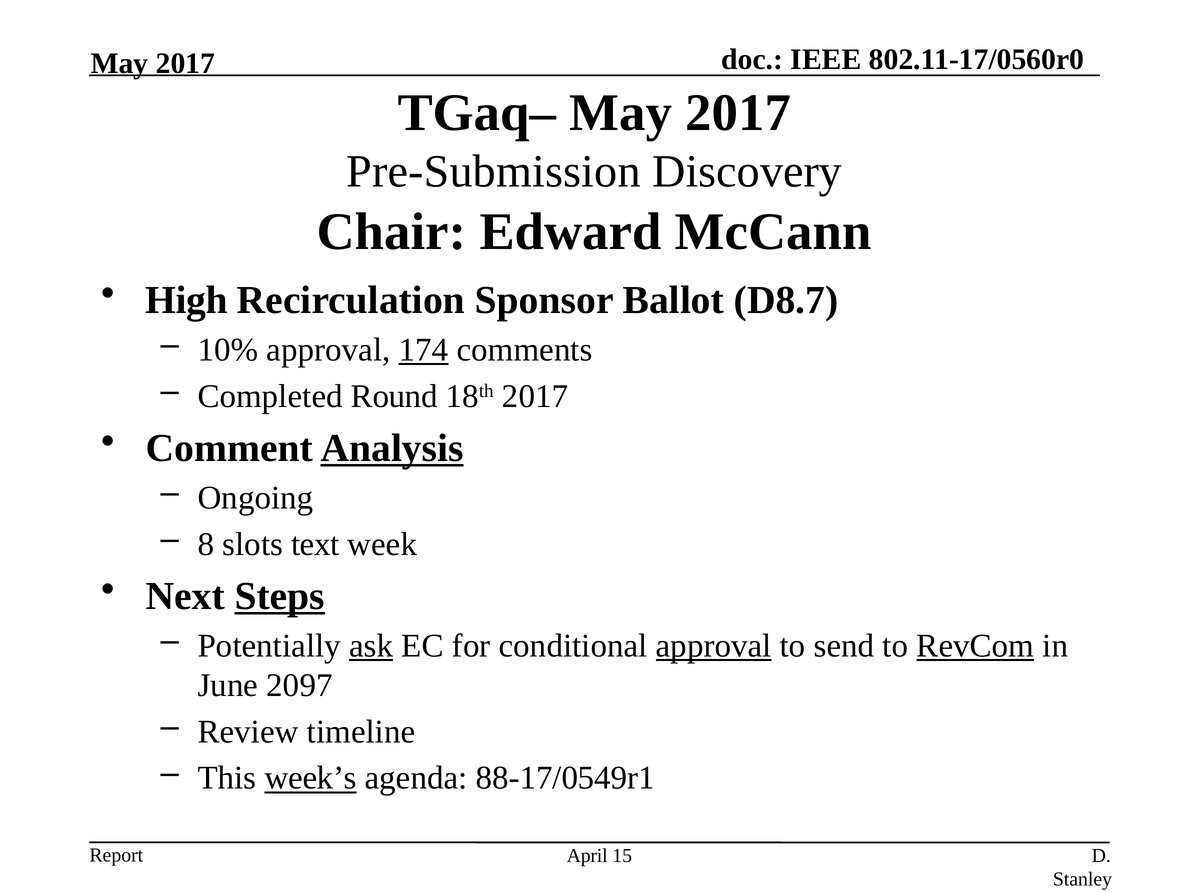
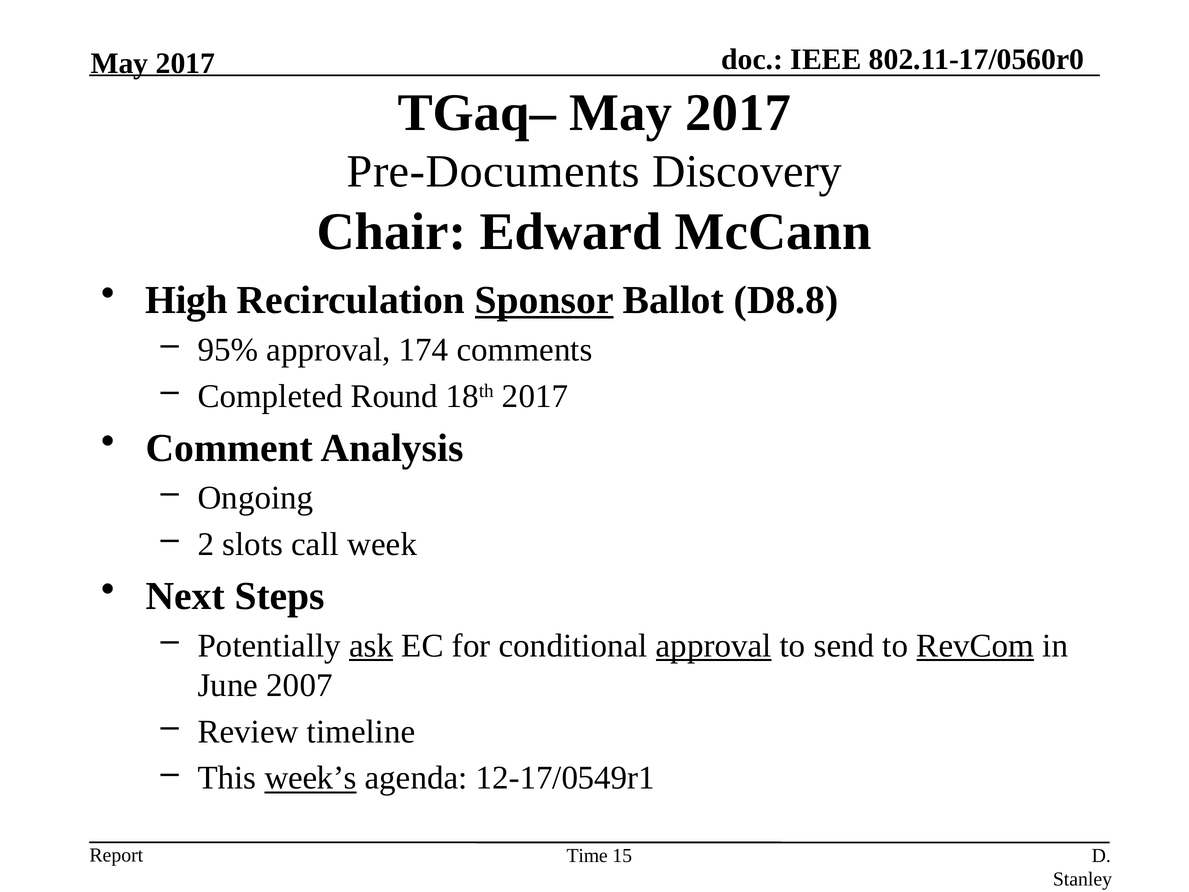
Pre-Submission: Pre-Submission -> Pre-Documents (493, 172)
Sponsor underline: none -> present (544, 300)
D8.7: D8.7 -> D8.8 (786, 300)
10%: 10% -> 95% (228, 350)
174 underline: present -> none (424, 350)
Analysis underline: present -> none (392, 448)
8: 8 -> 2 (206, 544)
text: text -> call (315, 544)
Steps underline: present -> none (280, 596)
2097: 2097 -> 2007 (300, 685)
88-17/0549r1: 88-17/0549r1 -> 12-17/0549r1 (565, 778)
April: April -> Time (587, 855)
